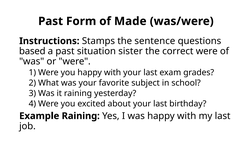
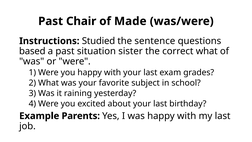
Form: Form -> Chair (81, 21)
Stamps: Stamps -> Studied (98, 41)
correct were: were -> what (207, 51)
Example Raining: Raining -> Parents (81, 116)
